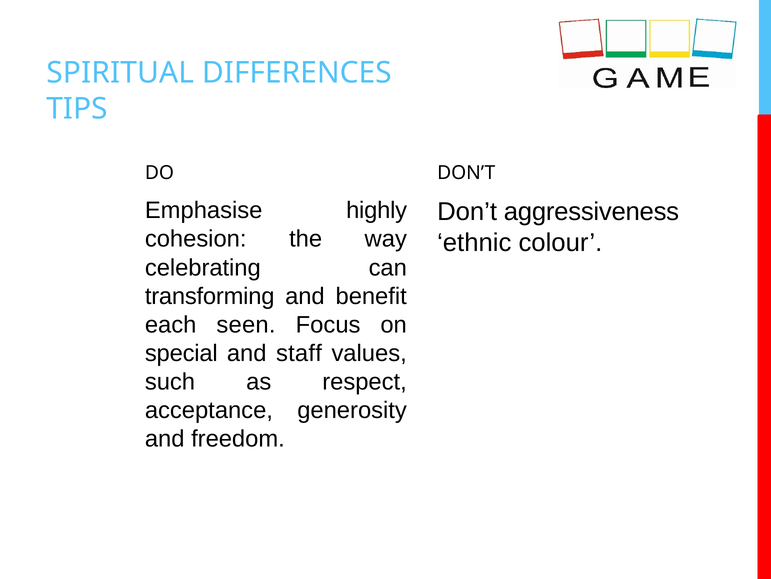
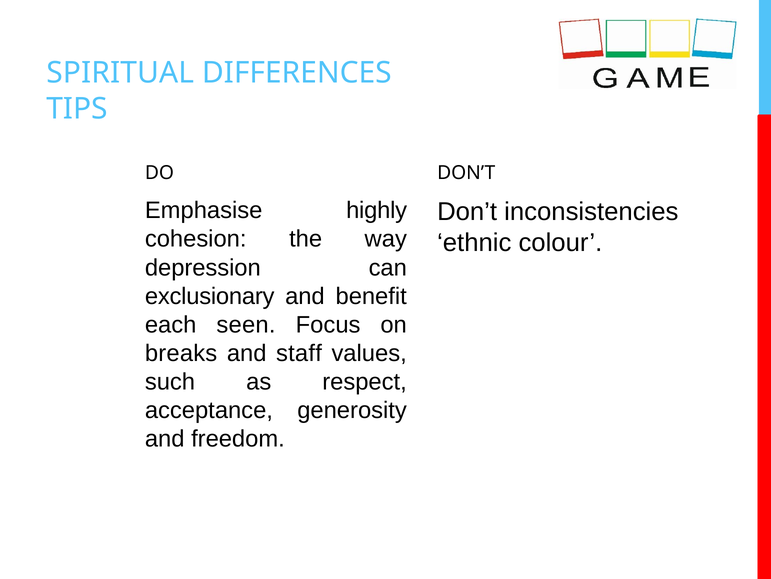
aggressiveness: aggressiveness -> inconsistencies (591, 212)
celebrating: celebrating -> depression (203, 267)
transforming: transforming -> exclusionary (210, 296)
special: special -> breaks (181, 353)
